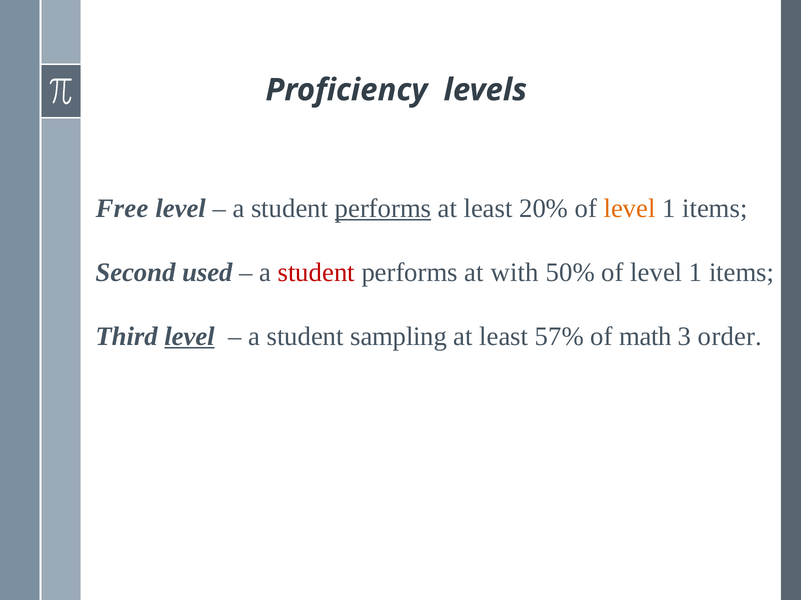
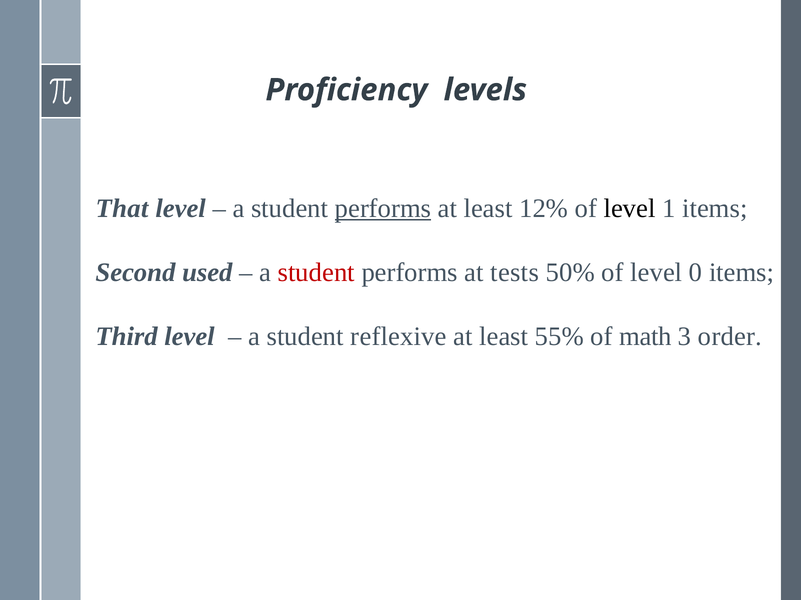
Free: Free -> That (122, 209)
20%: 20% -> 12% (544, 209)
level colour: orange -> black (630, 209)
with: with -> tests (515, 273)
50% of level 1: 1 -> 0 (696, 273)
level underline: present -> none (189, 337)
sampling: sampling -> reflexive (399, 337)
57%: 57% -> 55% (559, 337)
